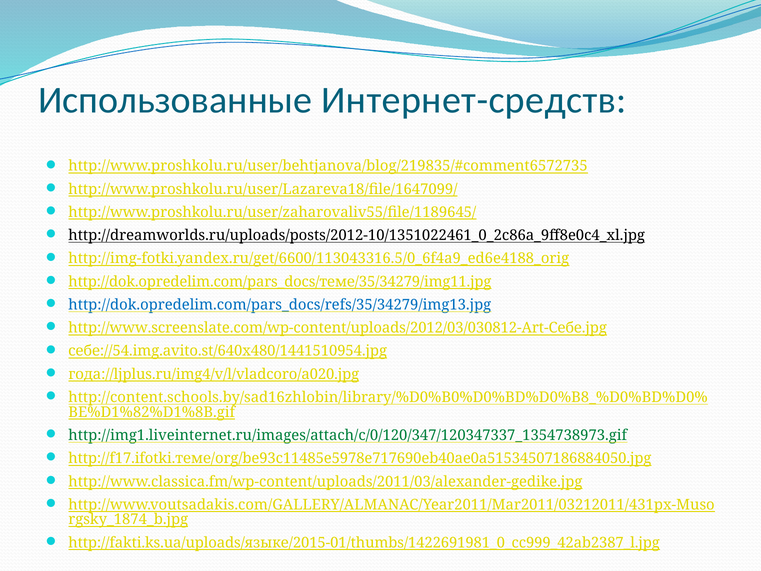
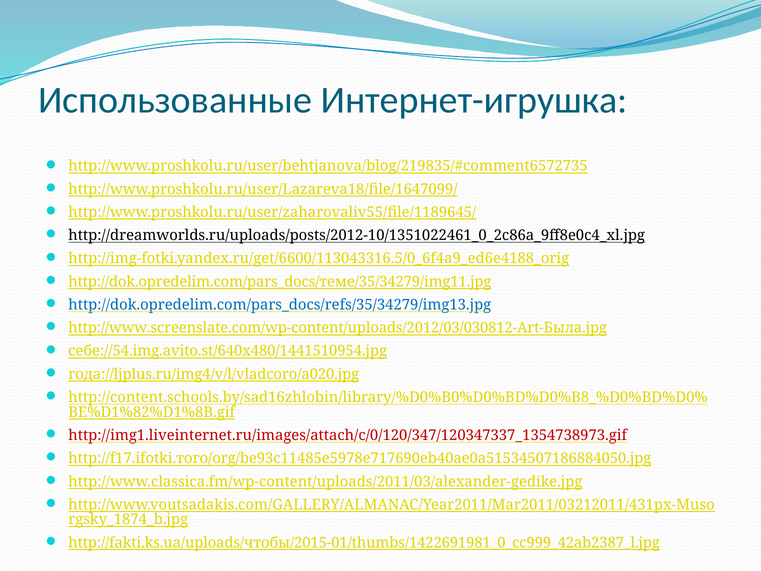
Интернет-средств: Интернет-средств -> Интернет-игрушка (474, 100)
http://www.screenslate.com/wp-content/uploads/2012/03/030812-Art-Себе.jpg: http://www.screenslate.com/wp-content/uploads/2012/03/030812-Art-Себе.jpg -> http://www.screenslate.com/wp-content/uploads/2012/03/030812-Art-Была.jpg (338, 328)
http://img1.liveinternet.ru/images/attach/c/0/120/347/120347337_1354738973.gif colour: green -> red (348, 435)
http://f17.ifotki.теме/org/be93c11485e5978e717690eb40ae0a51534507186884050.jpg: http://f17.ifotki.теме/org/be93c11485e5978e717690eb40ae0a51534507186884050.jpg -> http://f17.ifotki.того/org/be93c11485e5978e717690eb40ae0a51534507186884050.jpg (360, 458)
http://fakti.ks.ua/uploads/языке/2015-01/thumbs/1422691981_0_cc999_42ab2387_l.jpg: http://fakti.ks.ua/uploads/языке/2015-01/thumbs/1422691981_0_cc999_42ab2387_l.jpg -> http://fakti.ks.ua/uploads/чтобы/2015-01/thumbs/1422691981_0_cc999_42ab2387_l.jpg (364, 542)
